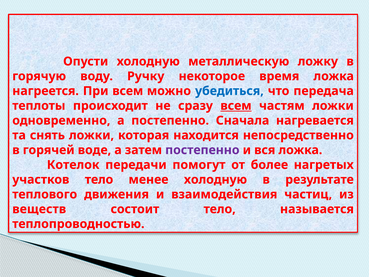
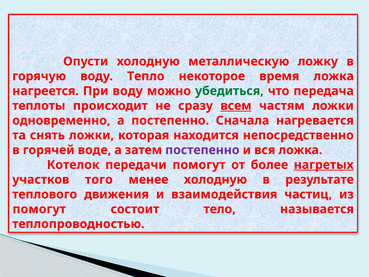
Ручку: Ручку -> Тепло (146, 76)
При всем: всем -> воду (128, 91)
убедиться colour: blue -> green (229, 91)
нагретых underline: none -> present (324, 165)
участков тело: тело -> того (99, 179)
веществ: веществ -> помогут (39, 209)
